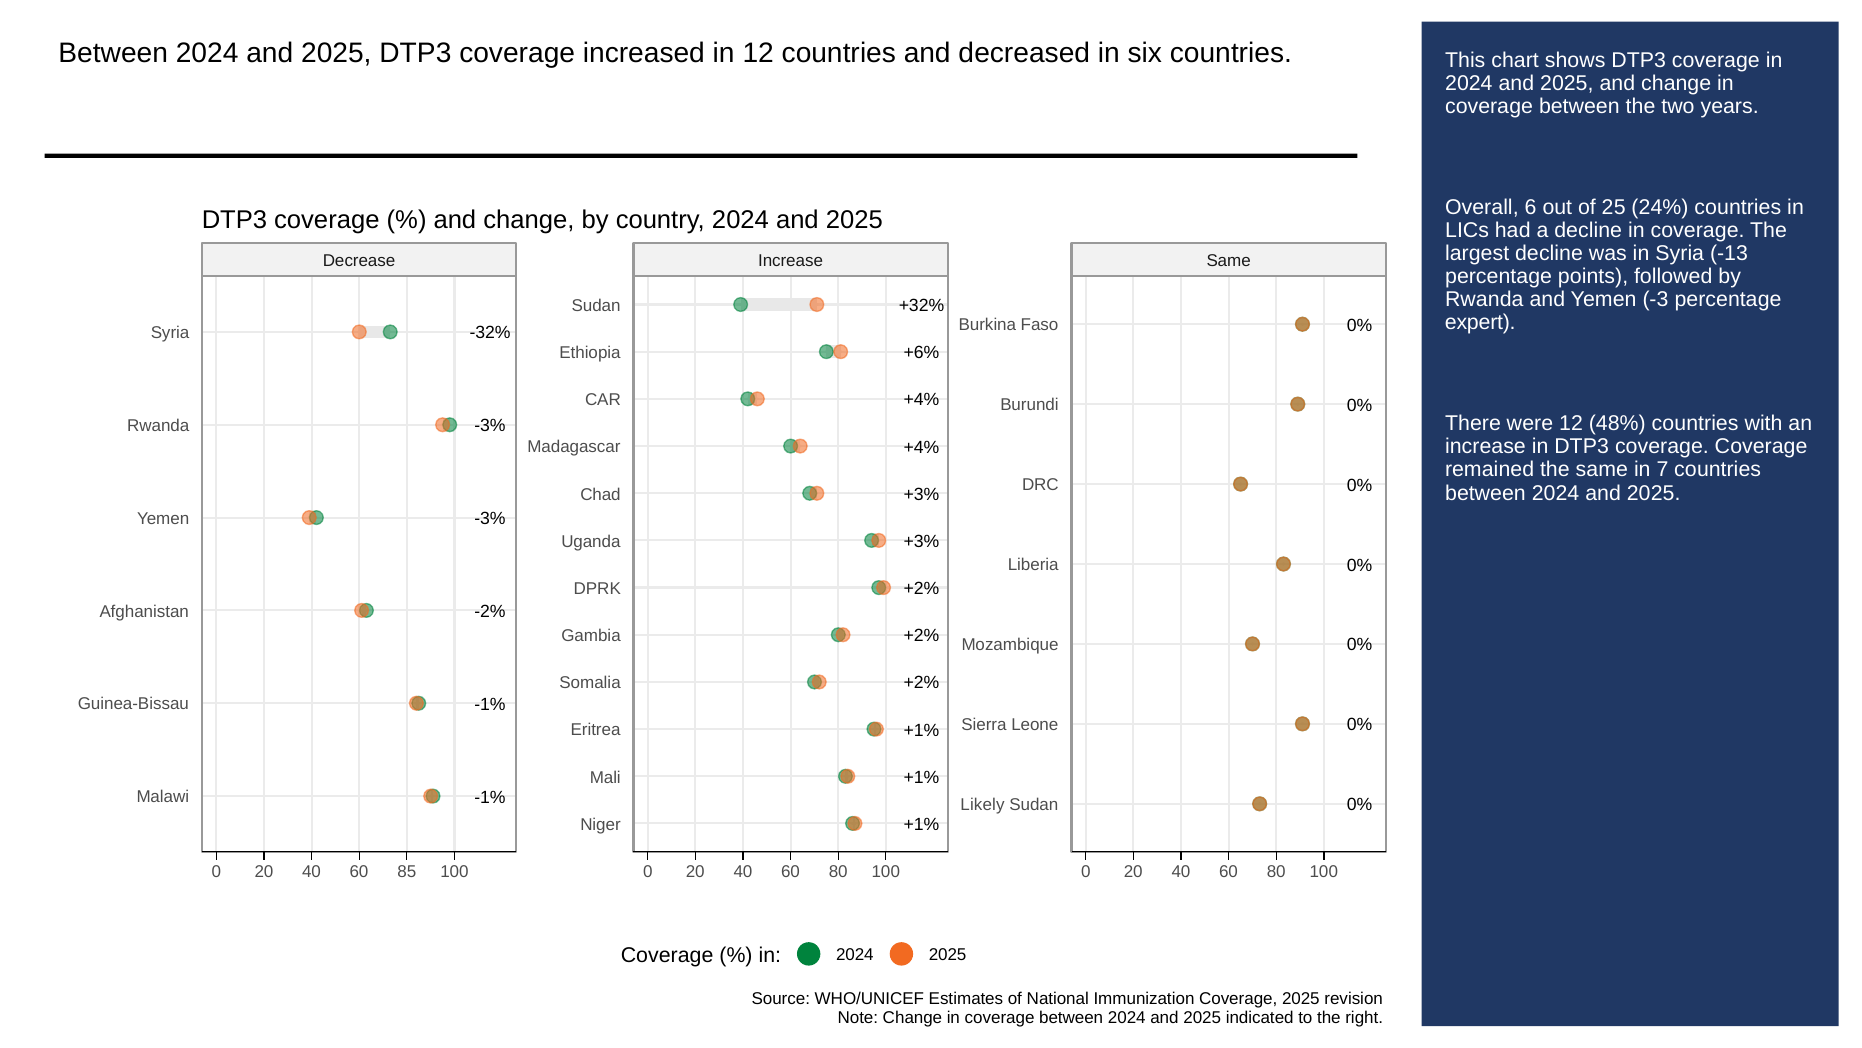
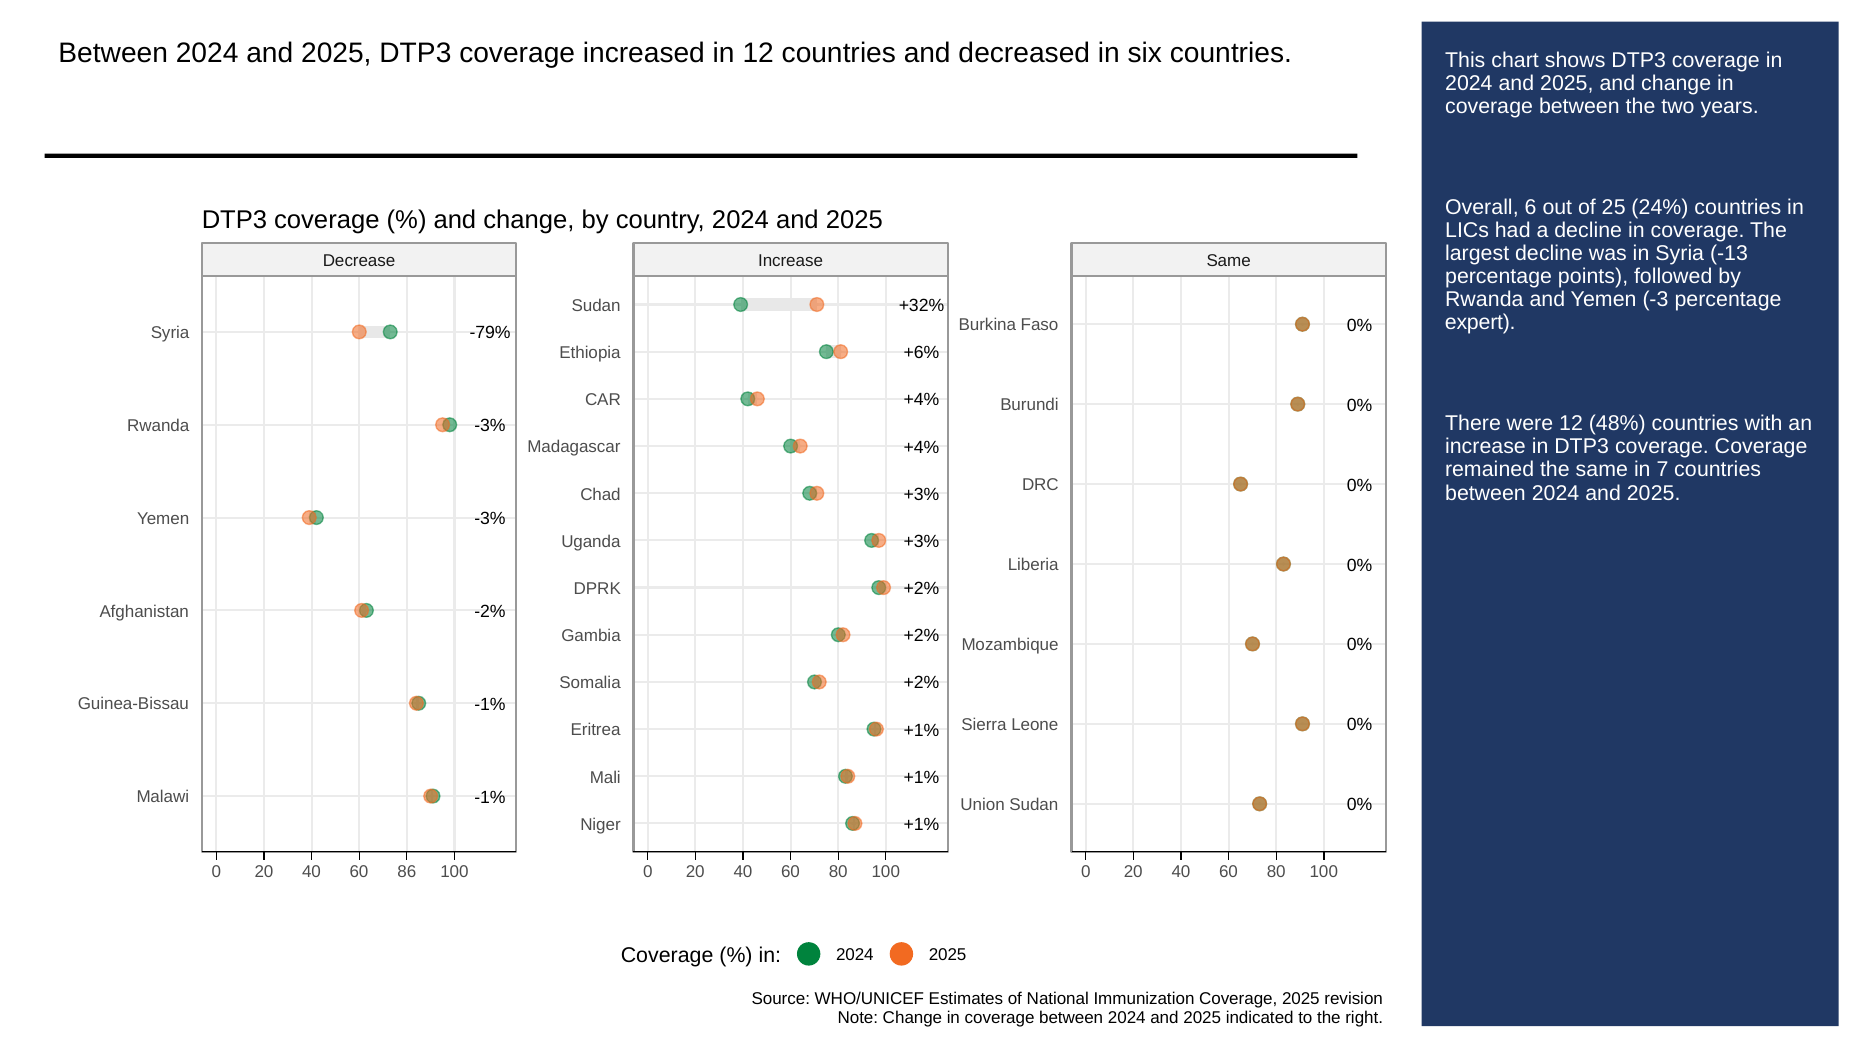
-32%: -32% -> -79% (490, 333)
Likely: Likely -> Union (983, 804)
85: 85 -> 86 (407, 871)
